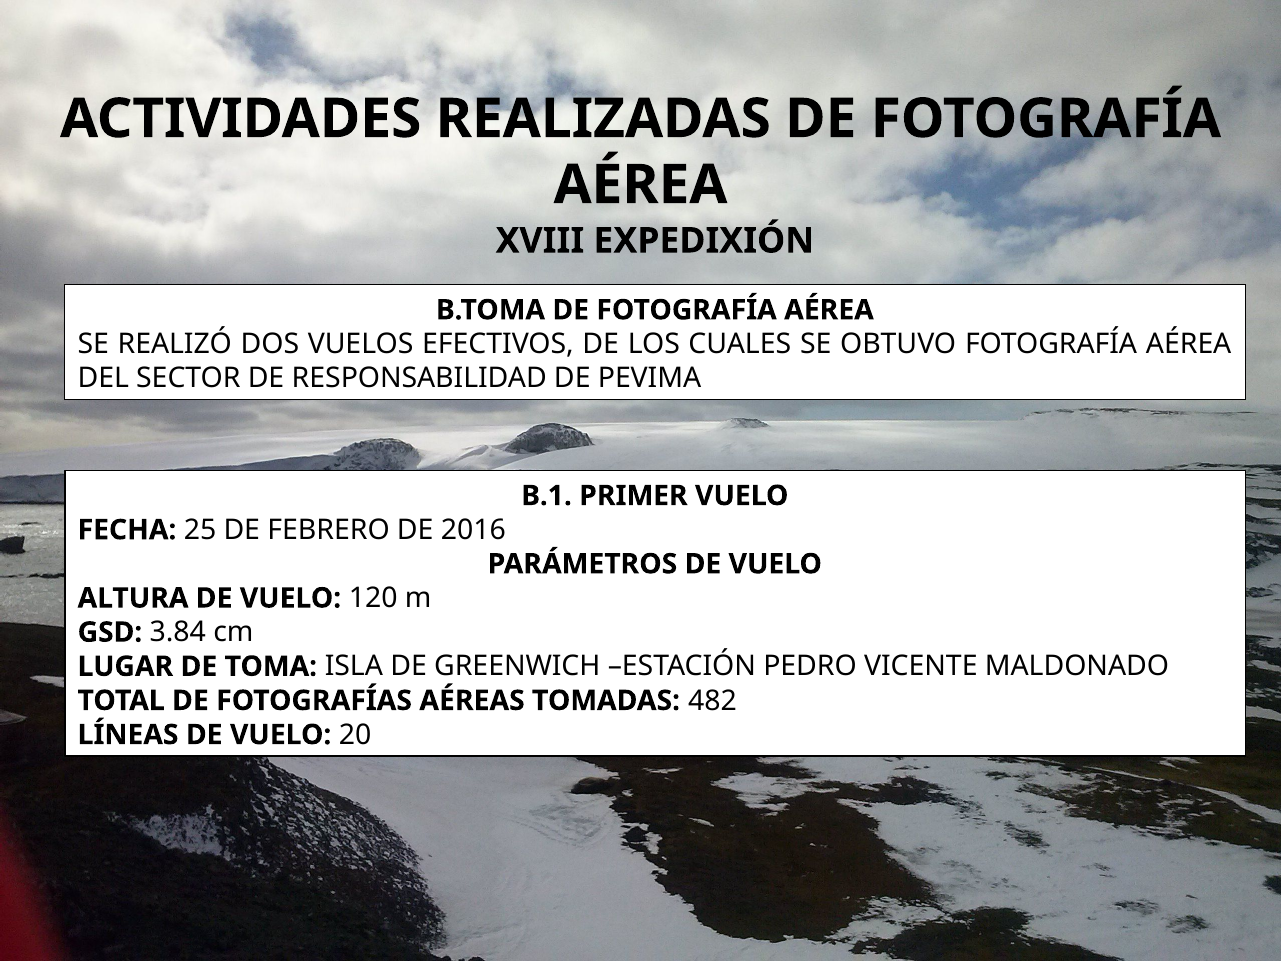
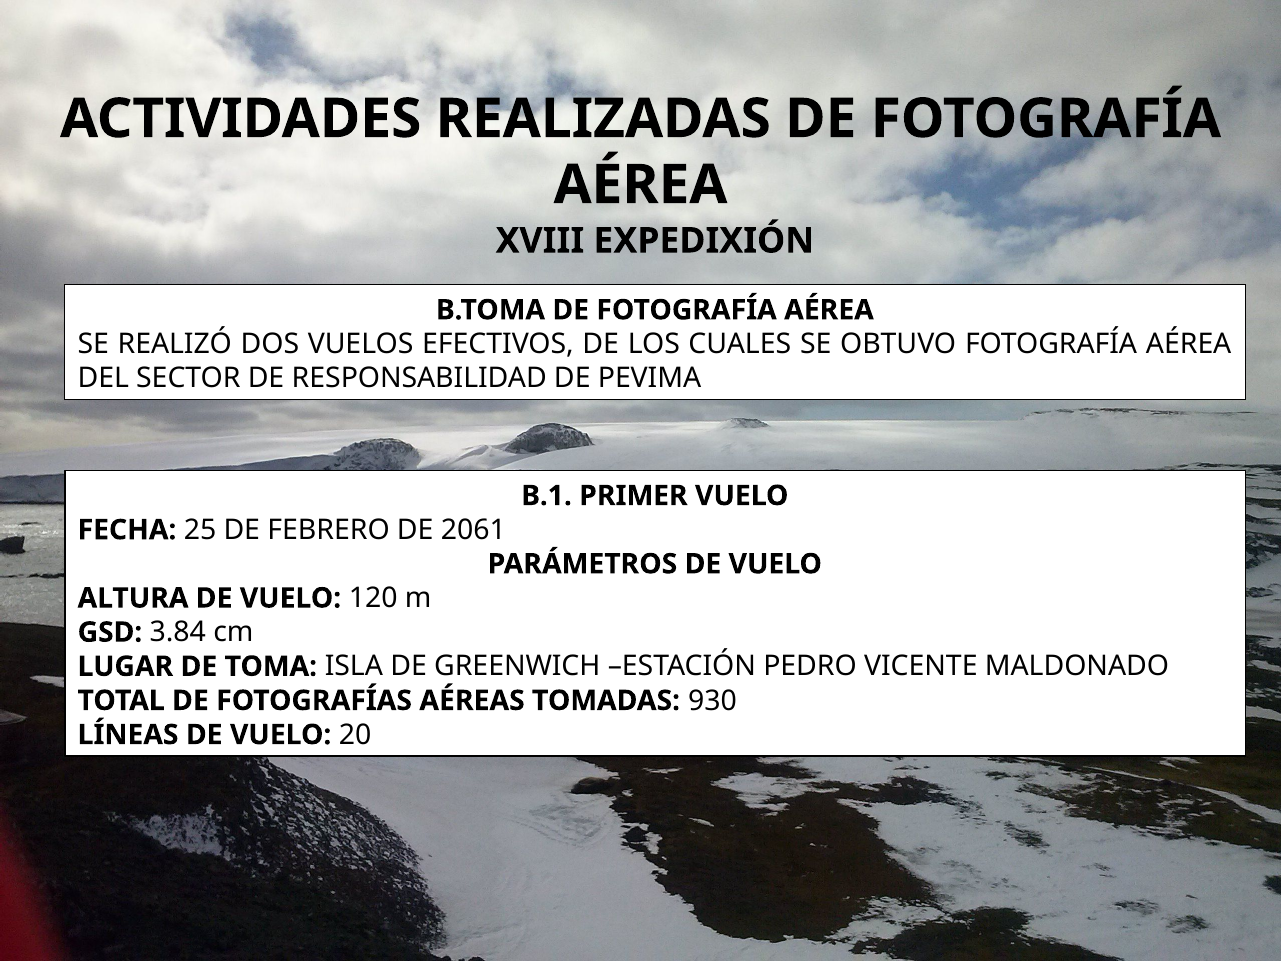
2016: 2016 -> 2061 (473, 530)
482: 482 -> 930 (713, 700)
